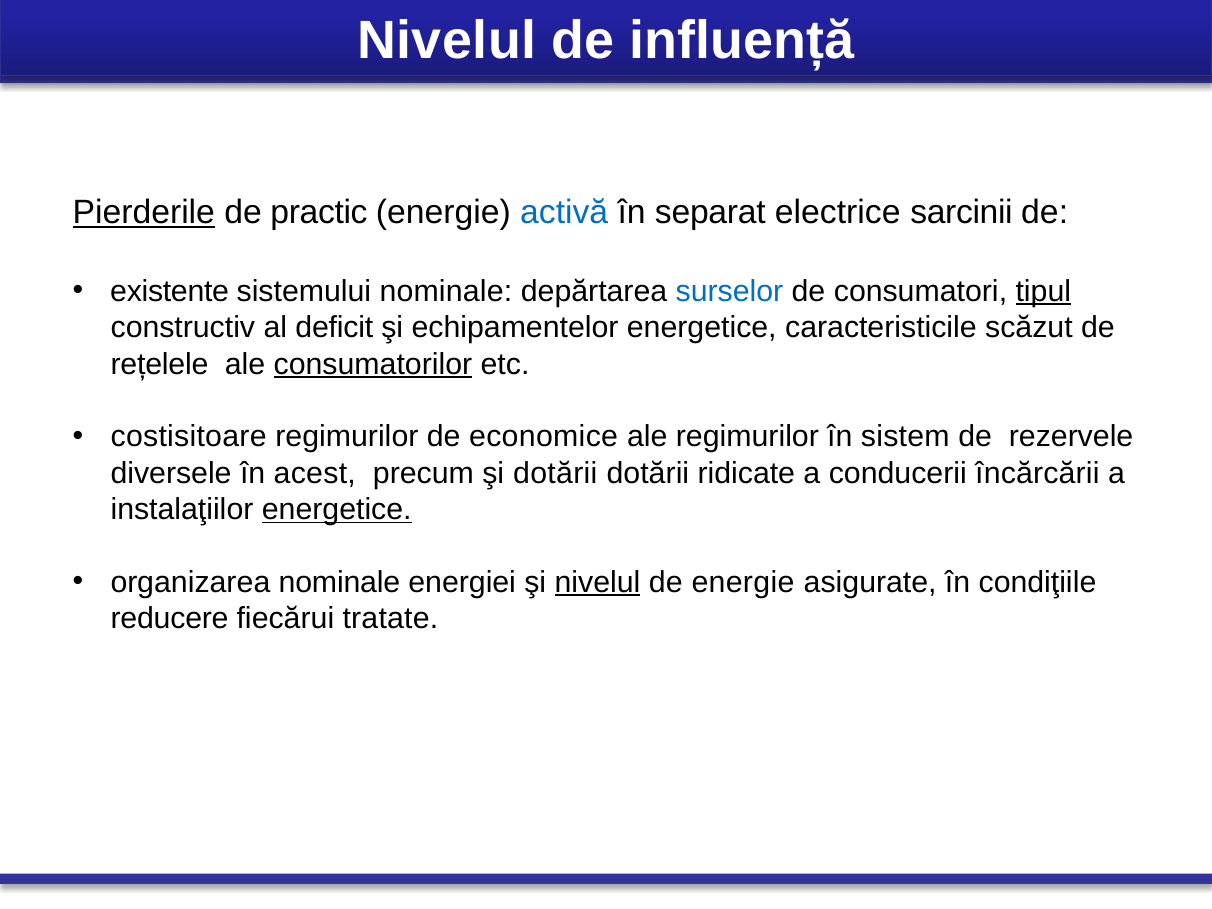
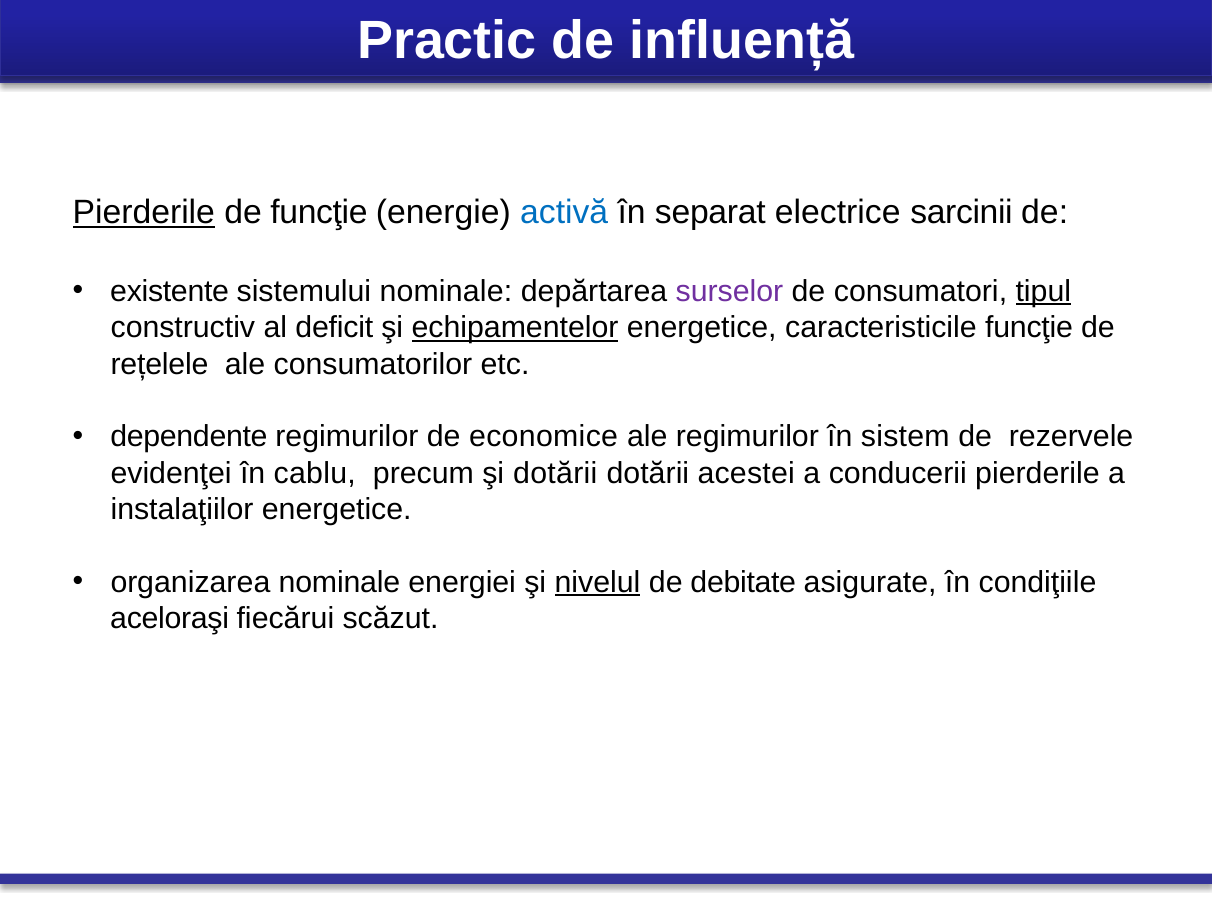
Nivelul: Nivelul -> Practic (447, 41)
de practic: practic -> funcţie (319, 213)
surselor colour: blue -> purple (730, 291)
echipamentelor underline: none -> present (515, 328)
caracteristicile scăzut: scăzut -> funcţie (1029, 328)
consumatorilor underline: present -> none (373, 364)
costisitoare: costisitoare -> dependente (189, 437)
diversele: diversele -> evidenţei (171, 473)
acest: acest -> cablu (315, 473)
ridicate: ridicate -> acestei (746, 473)
conducerii încărcării: încărcării -> pierderile (1037, 473)
energetice underline: present -> none (337, 509)
de energie: energie -> debitate (743, 582)
reducere: reducere -> aceloraşi (170, 619)
tratate: tratate -> scăzut (391, 619)
